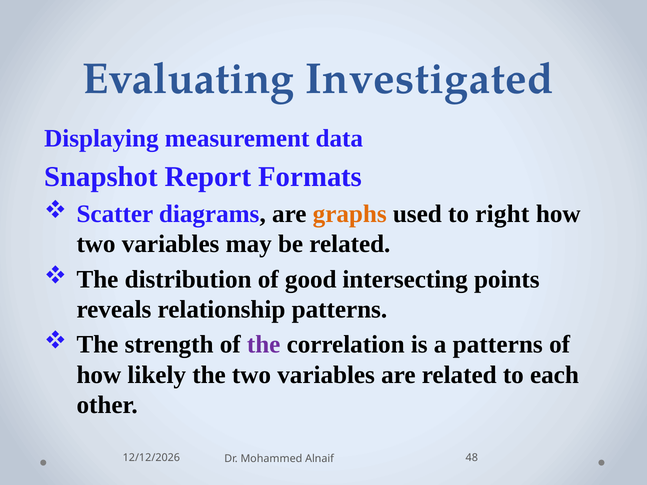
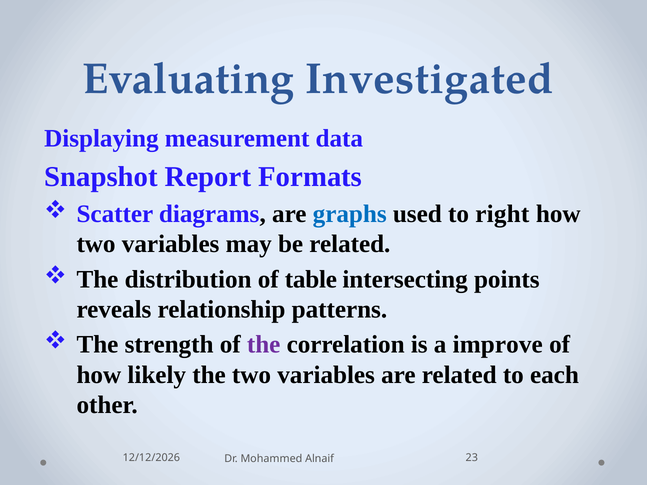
graphs colour: orange -> blue (350, 214)
good: good -> table (311, 279)
a patterns: patterns -> improve (498, 345)
48: 48 -> 23 (472, 458)
